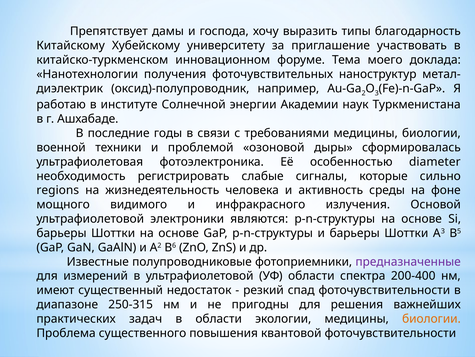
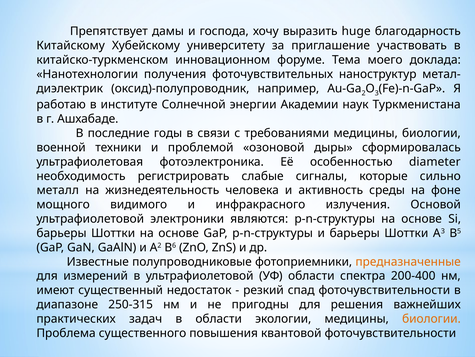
типы: типы -> huge (356, 31)
regions: regions -> металл (58, 190)
предназначенные colour: purple -> orange (408, 261)
